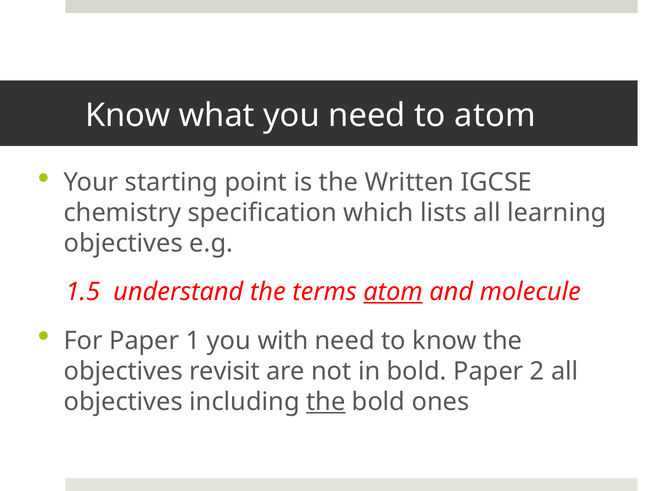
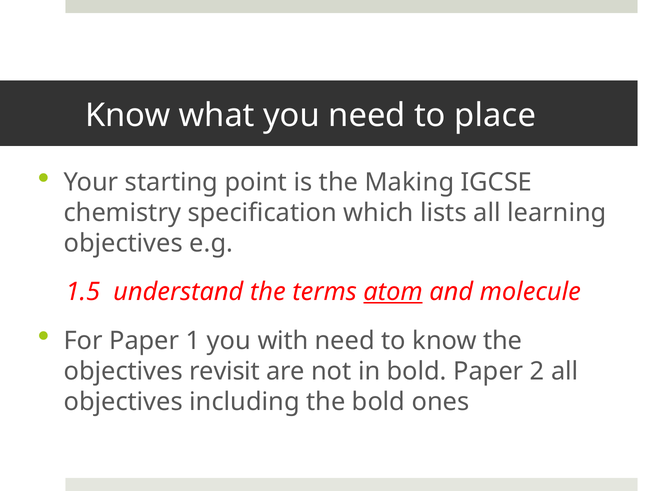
to atom: atom -> place (495, 115)
Written: Written -> Making (409, 182)
the underline: present -> none (326, 401)
